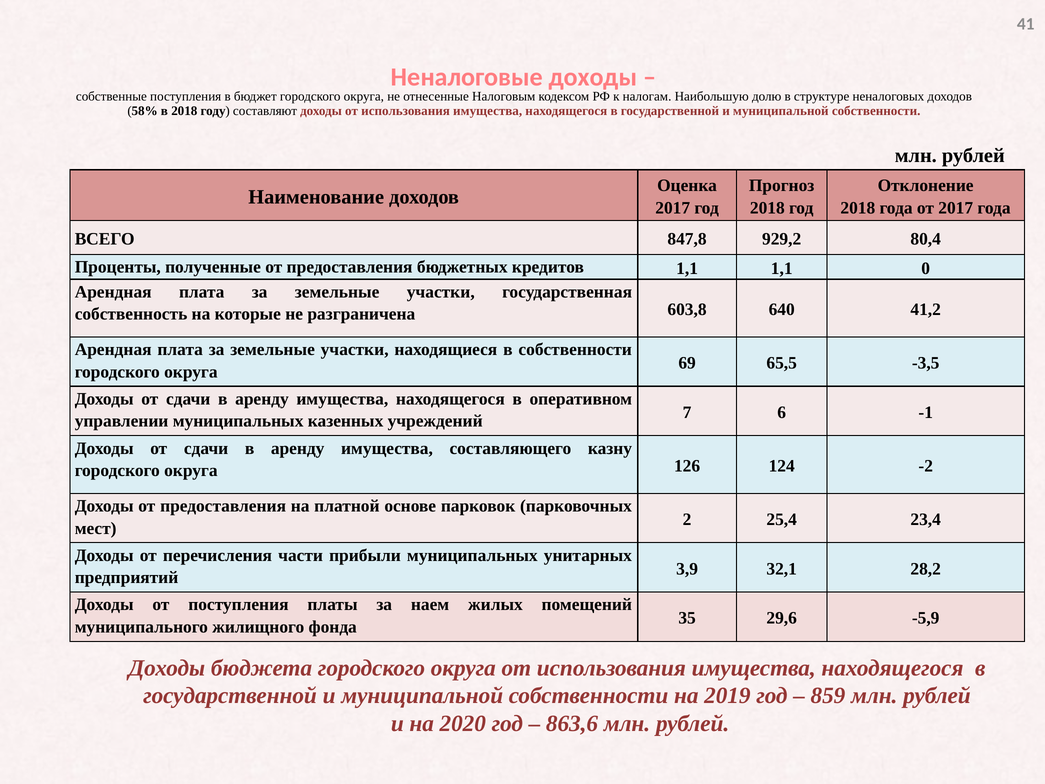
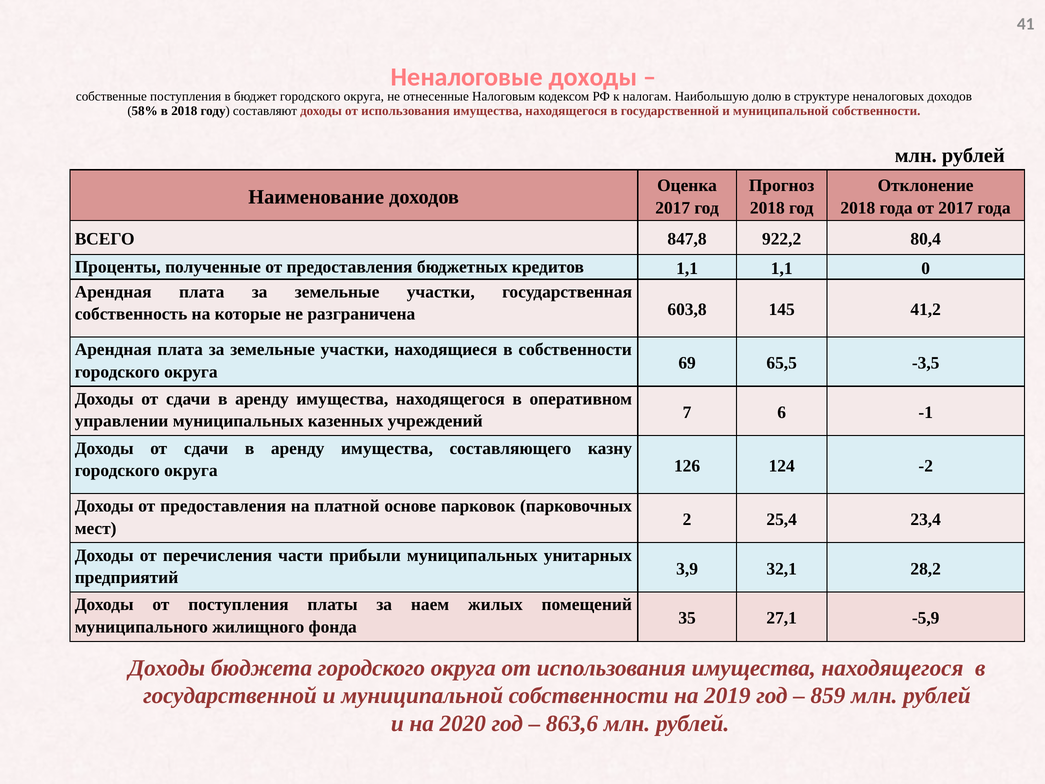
929,2: 929,2 -> 922,2 (782, 239)
640: 640 -> 145 (782, 310)
29,6: 29,6 -> 27,1 (782, 618)
